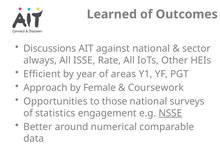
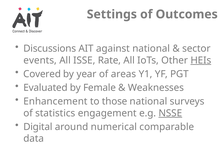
Learned: Learned -> Settings (112, 14)
always: always -> events (40, 60)
HEIs underline: none -> present (201, 60)
Efficient: Efficient -> Covered (42, 74)
Approach: Approach -> Evaluated (45, 88)
Coursework: Coursework -> Weaknesses (156, 88)
Opportunities: Opportunities -> Enhancement (55, 101)
Better: Better -> Digital (38, 127)
